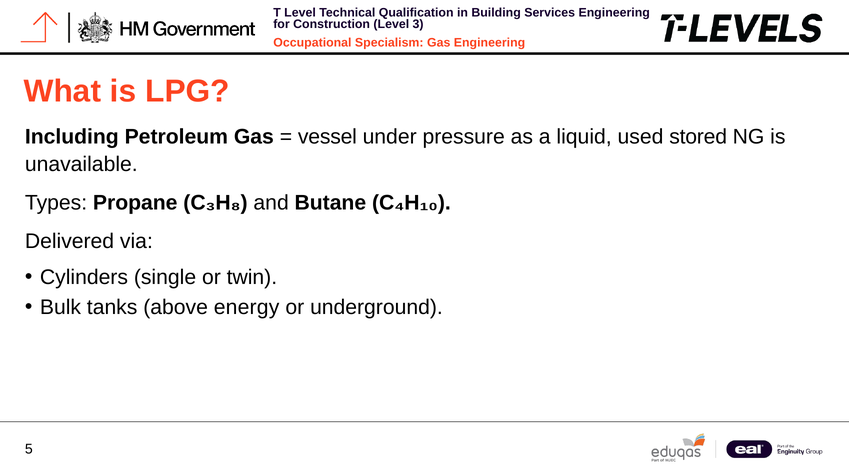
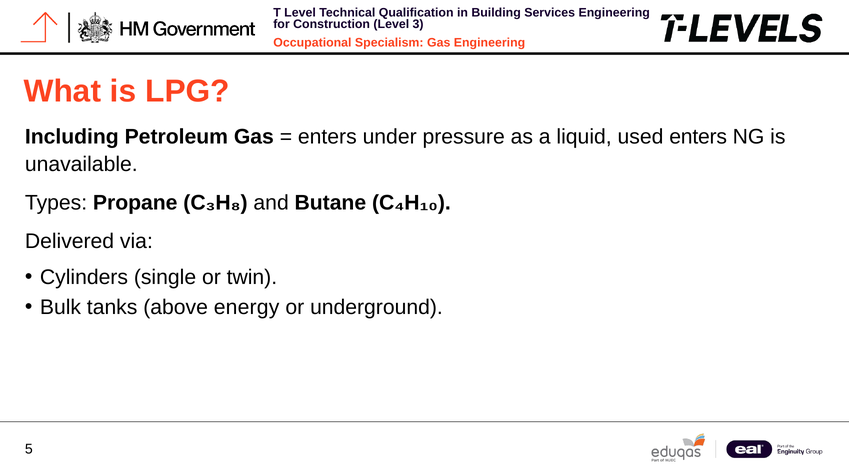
vessel: vessel -> enters (327, 137)
used stored: stored -> enters (698, 137)
